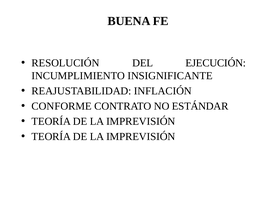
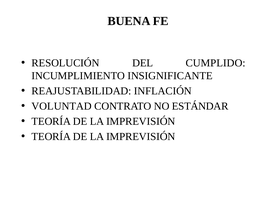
EJECUCIÓN: EJECUCIÓN -> CUMPLIDO (216, 63)
CONFORME: CONFORME -> VOLUNTAD (62, 106)
